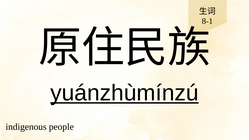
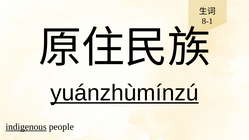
indigenous underline: none -> present (26, 127)
